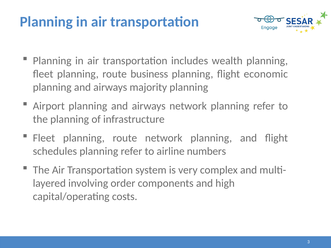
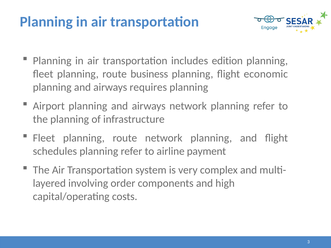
wealth: wealth -> edition (227, 61)
majority: majority -> requires (148, 87)
numbers: numbers -> payment (206, 151)
